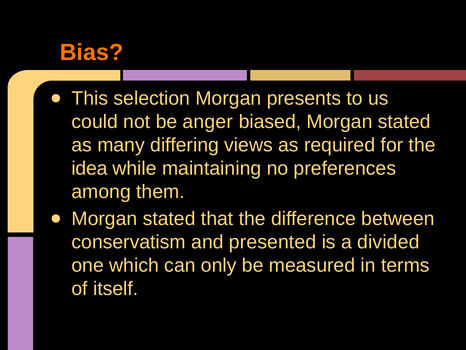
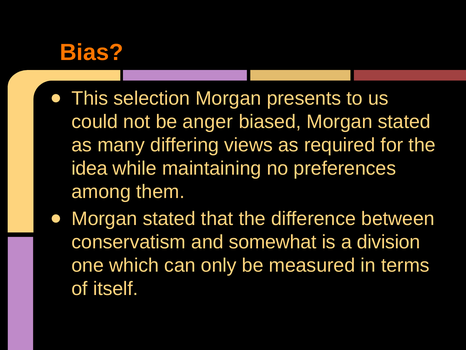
presented: presented -> somewhat (273, 242)
divided: divided -> division (389, 242)
